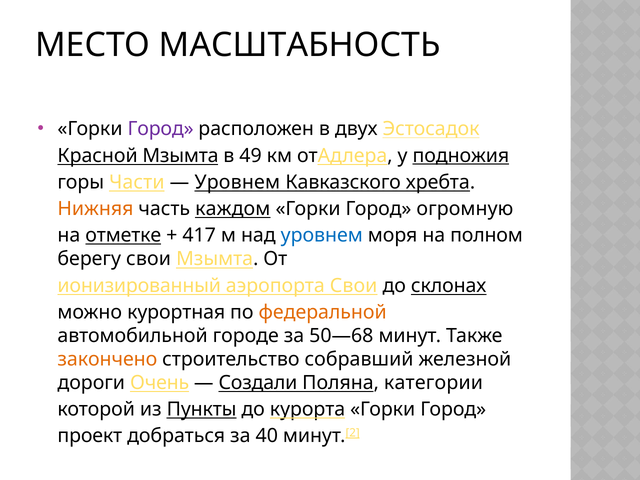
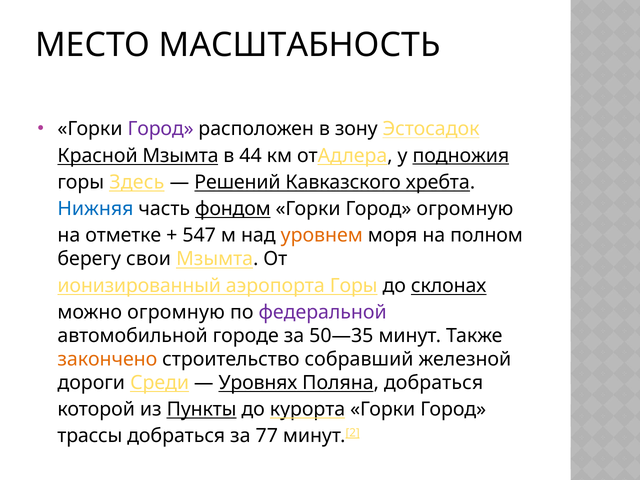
двух: двух -> зону (356, 129)
49: 49 -> 44 (251, 156)
Части: Части -> Здесь (137, 182)
Уровнем: Уровнем -> Решений (237, 182)
Нижняя colour: orange -> blue (95, 209)
каждом: каждом -> фондом (233, 209)
отметке underline: present -> none (123, 236)
417: 417 -> 547 (199, 236)
уровнем colour: blue -> orange (322, 236)
аэропорта Свои: Свои -> Горы (354, 286)
можно курортная: курортная -> огромную (176, 312)
федеральной colour: orange -> purple (323, 312)
50—68: 50—68 -> 50—35 (341, 336)
Очень: Очень -> Среди (160, 383)
Создали: Создали -> Уровнях (258, 383)
Поляна категории: категории -> добраться (434, 383)
проект: проект -> трассы (90, 436)
40: 40 -> 77 (267, 436)
